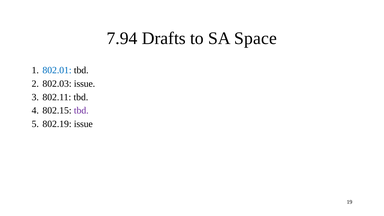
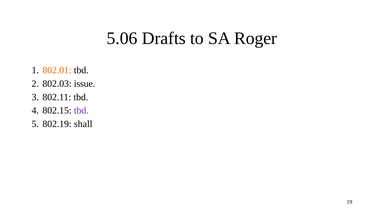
7.94: 7.94 -> 5.06 (122, 38)
Space: Space -> Roger (256, 38)
802.01 colour: blue -> orange (57, 70)
802.19 issue: issue -> shall (83, 124)
